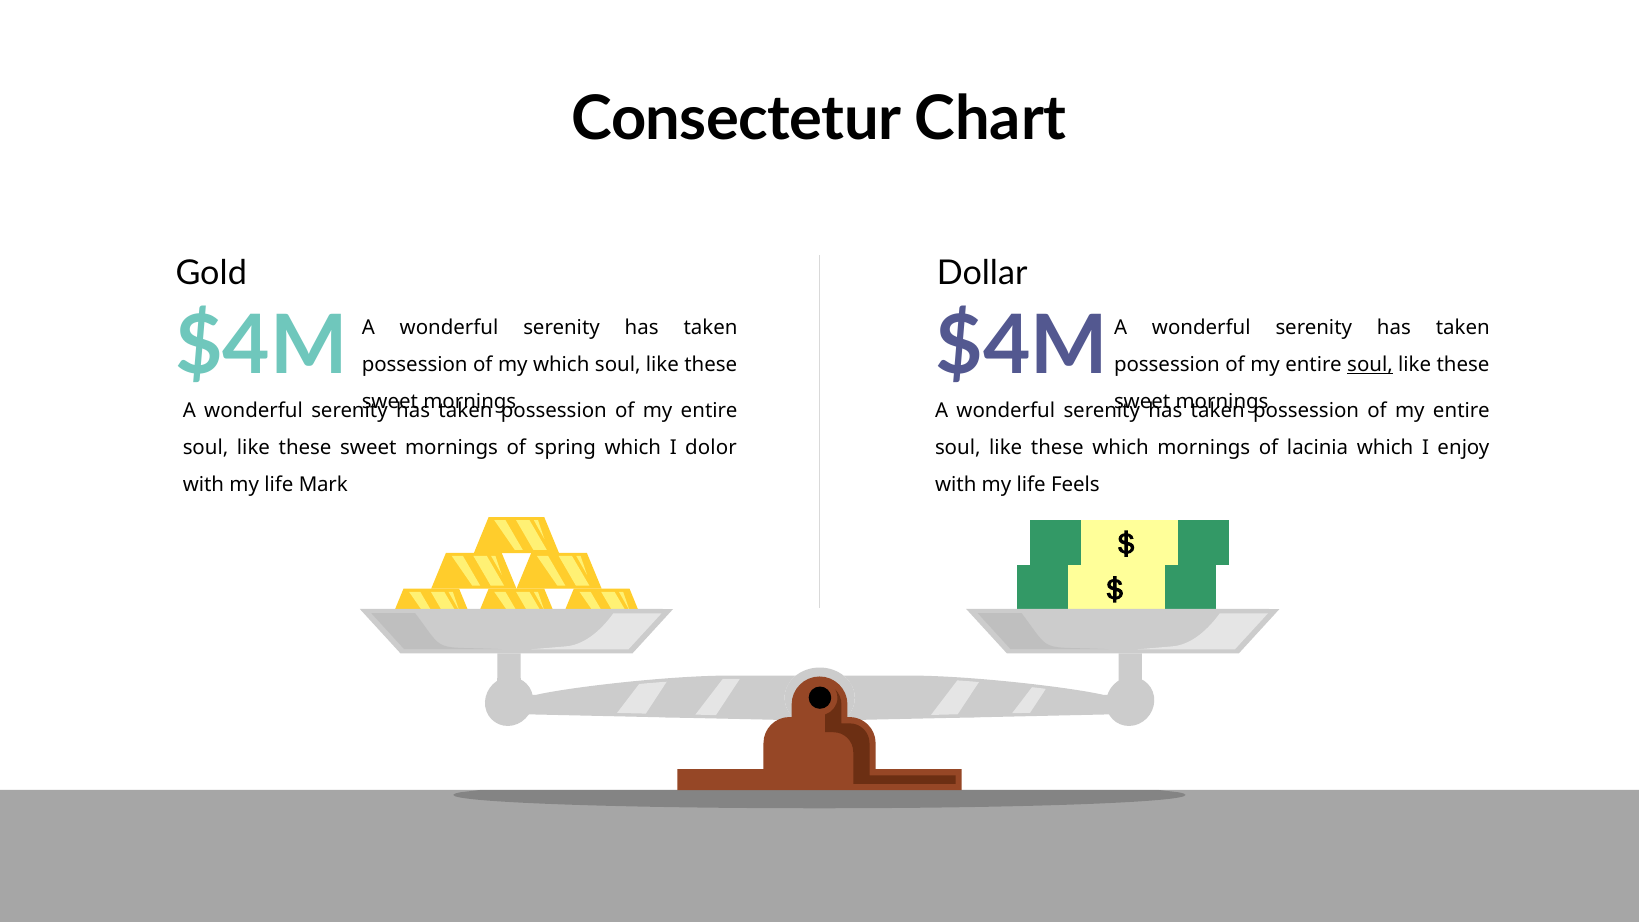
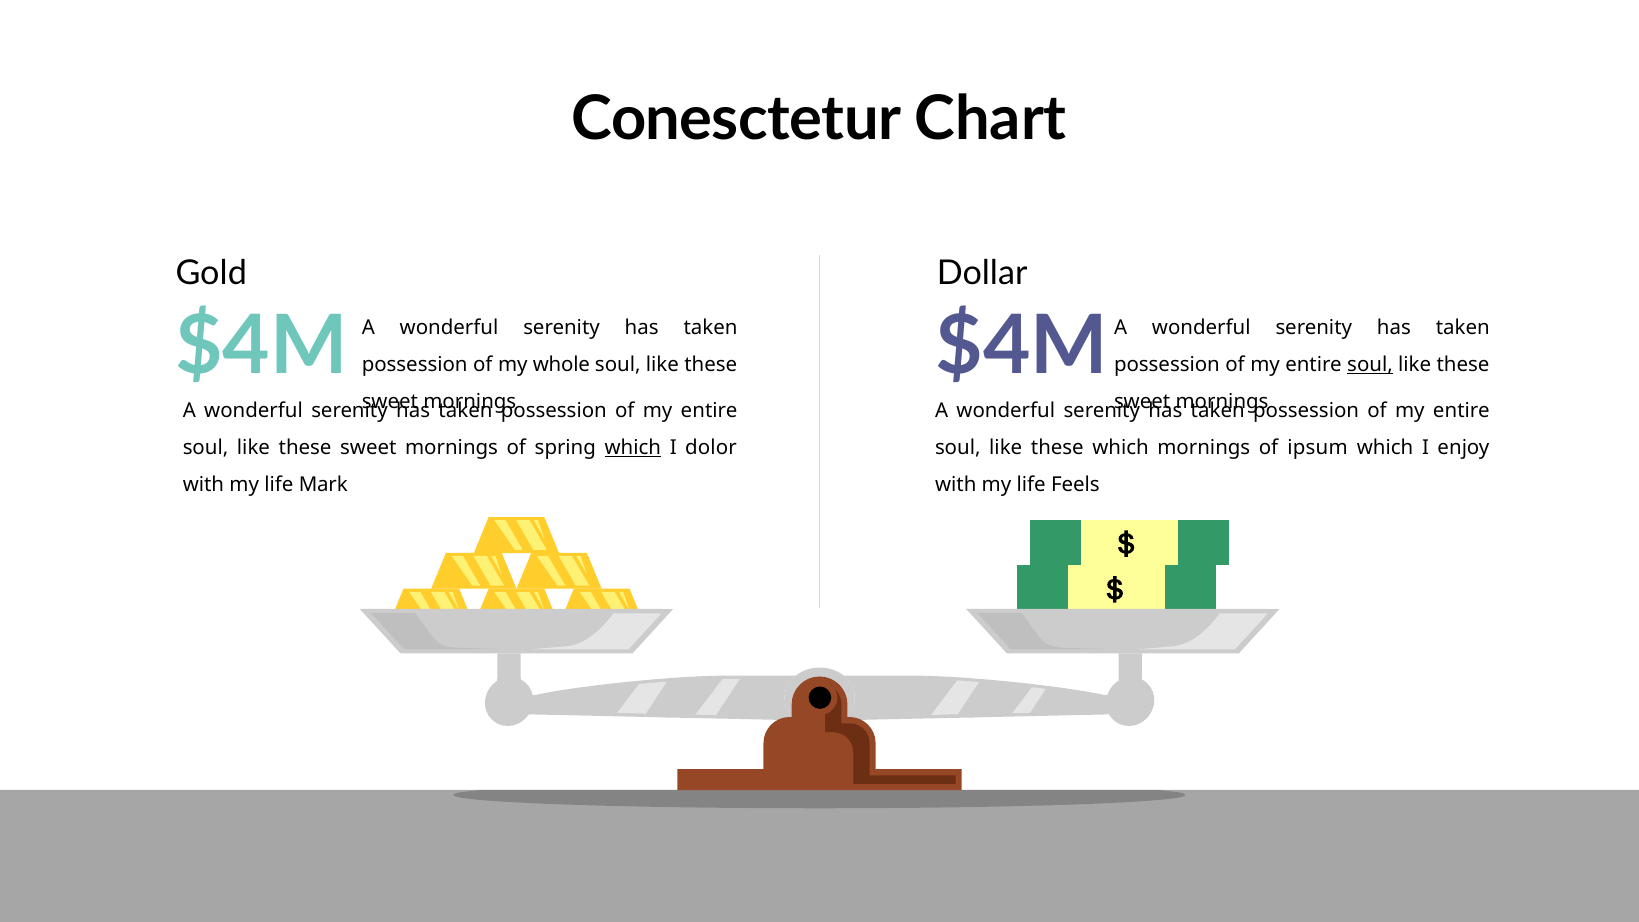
Consectetur: Consectetur -> Conesctetur (736, 120)
my which: which -> whole (561, 365)
which underline: none -> present (633, 448)
lacinia: lacinia -> ipsum (1317, 448)
